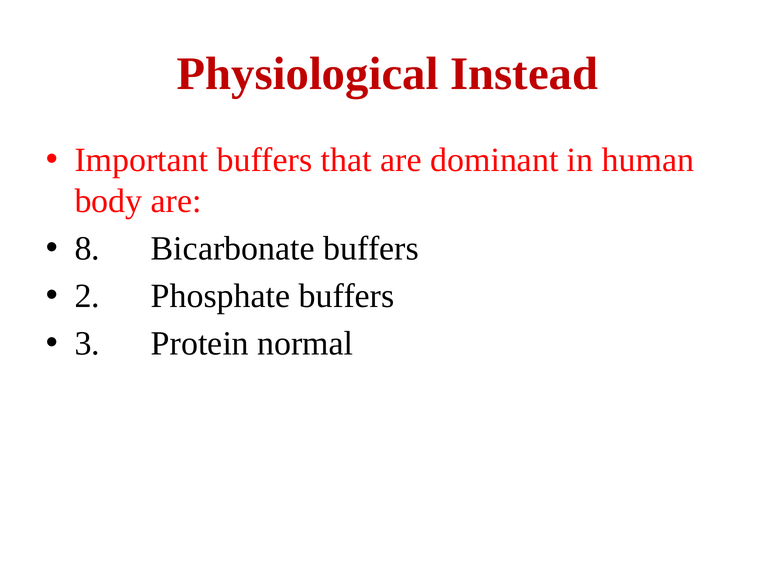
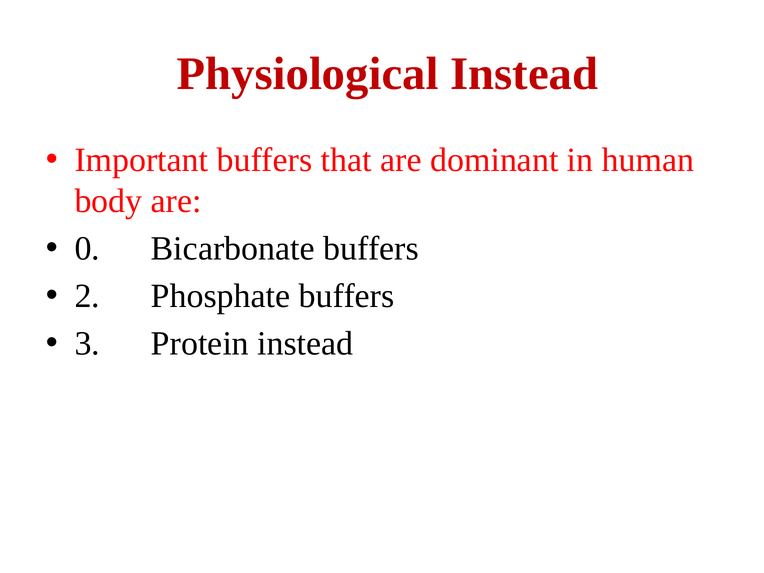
8: 8 -> 0 (87, 249)
Protein normal: normal -> instead (305, 344)
